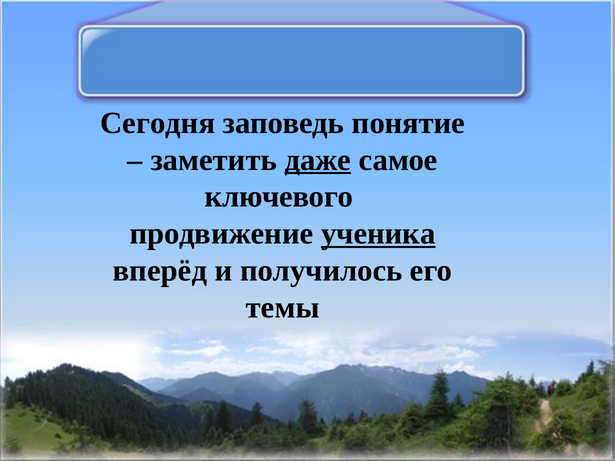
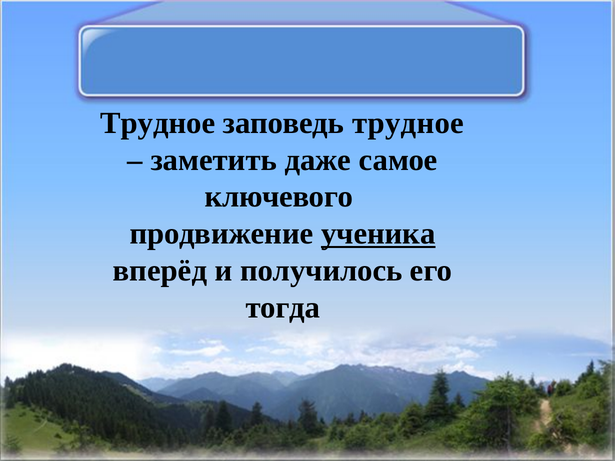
Сегодня: Сегодня -> Трудное (158, 123)
заповедь понятие: понятие -> трудное (408, 123)
даже underline: present -> none (318, 160)
темы: темы -> тогда (283, 308)
